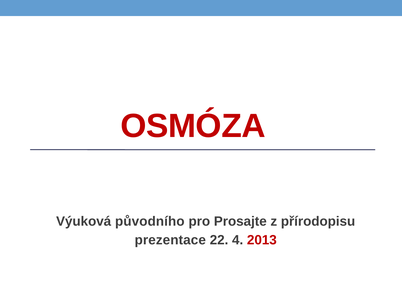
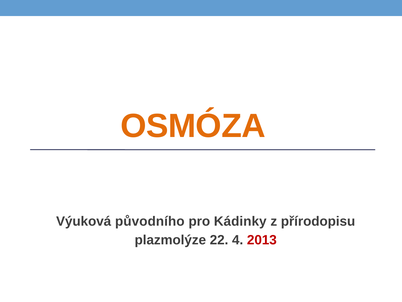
OSMÓZA colour: red -> orange (193, 126)
Prosajte: Prosajte -> Kádinky (240, 221)
prezentace: prezentace -> plazmolýze (170, 240)
